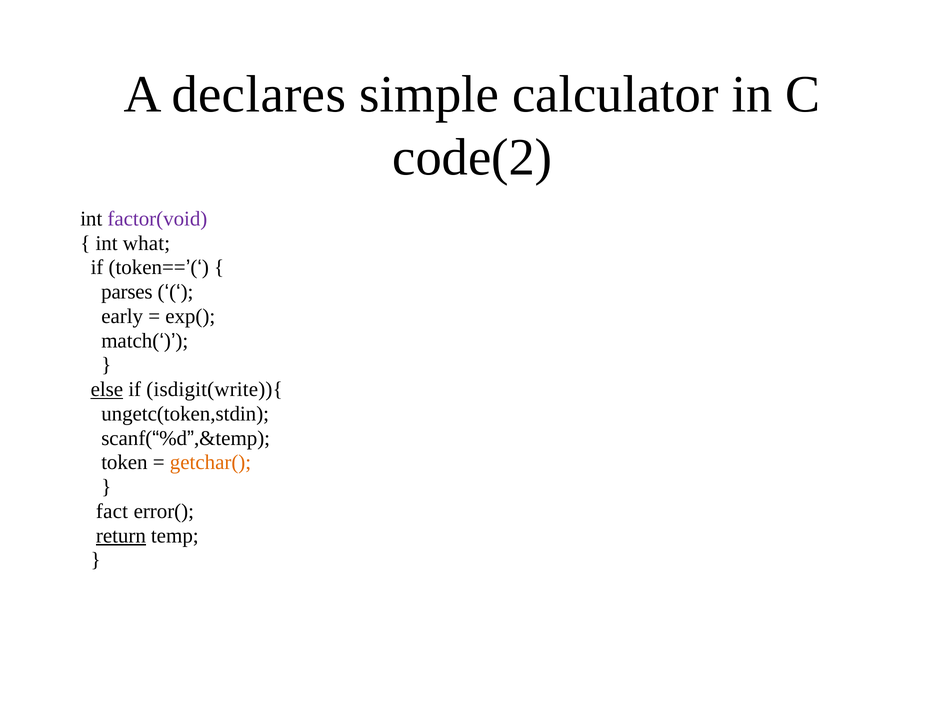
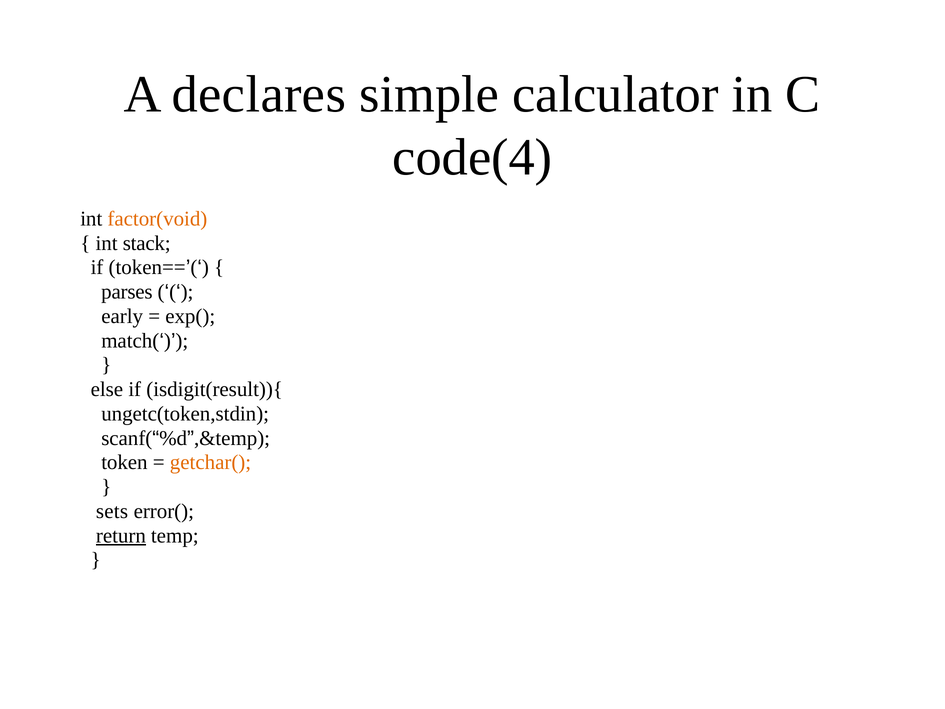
code(2: code(2 -> code(4 (472, 157)
factor(void colour: purple -> orange (157, 219)
what: what -> stack (147, 243)
else underline: present -> none (107, 389)
isdigit(write)){: isdigit(write)){ -> isdigit(result)){ (215, 389)
fact: fact -> sets (112, 511)
